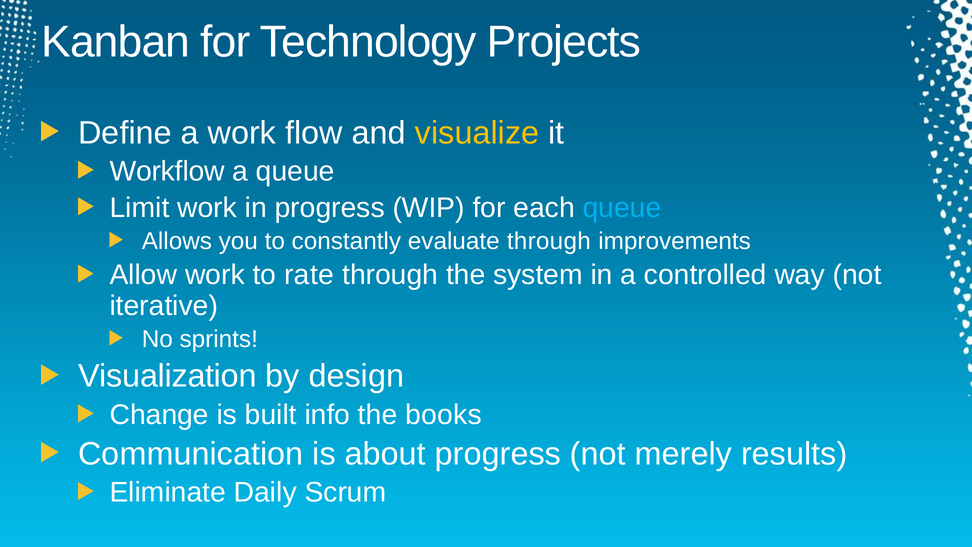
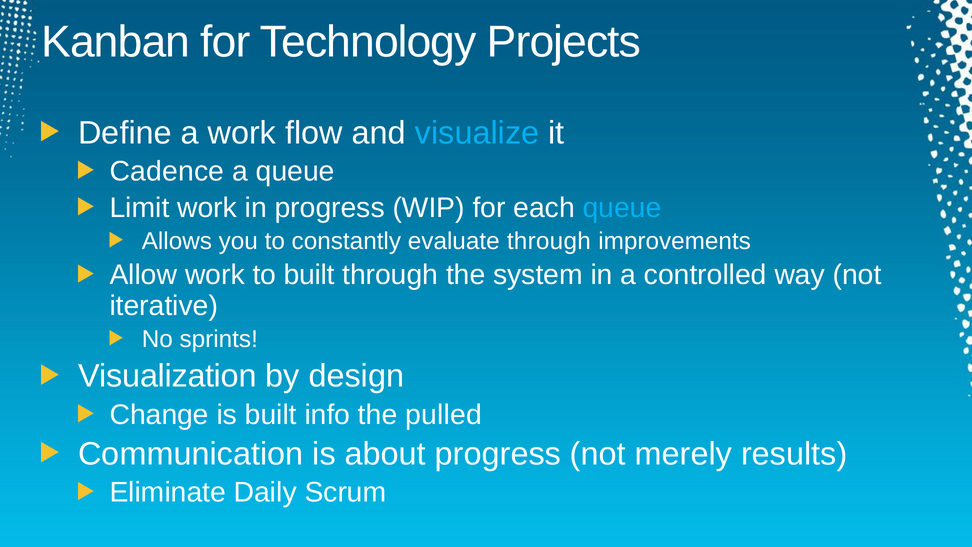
visualize colour: yellow -> light blue (477, 133)
Workflow: Workflow -> Cadence (167, 171)
to rate: rate -> built (309, 275)
books: books -> pulled (444, 415)
